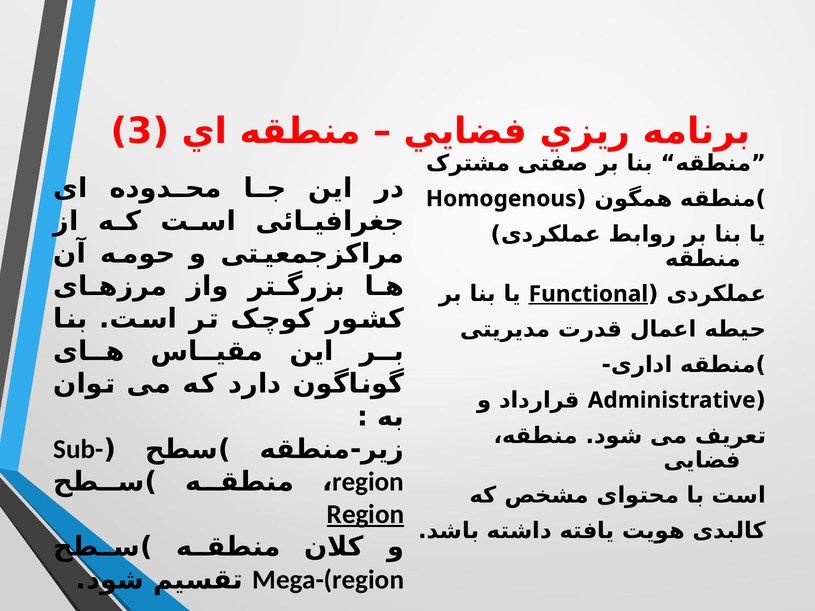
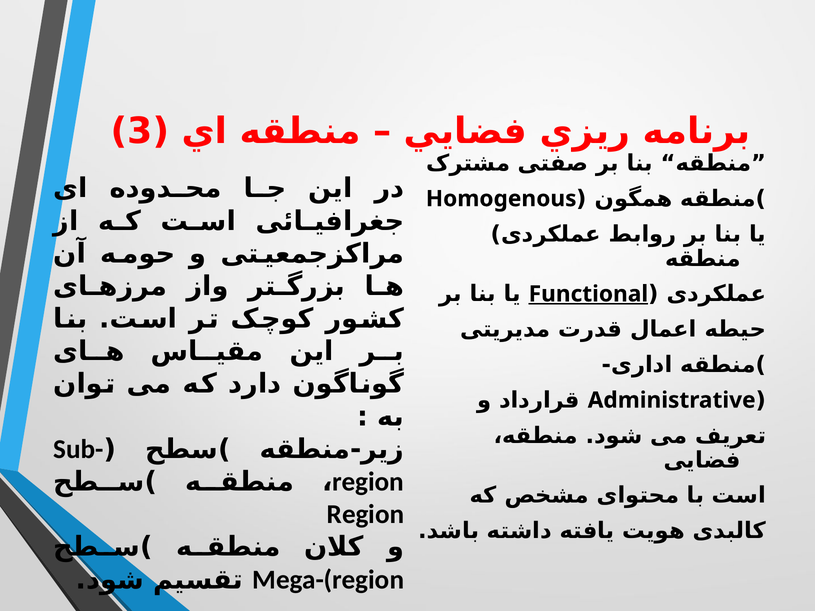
Region underline: present -> none (365, 515)
